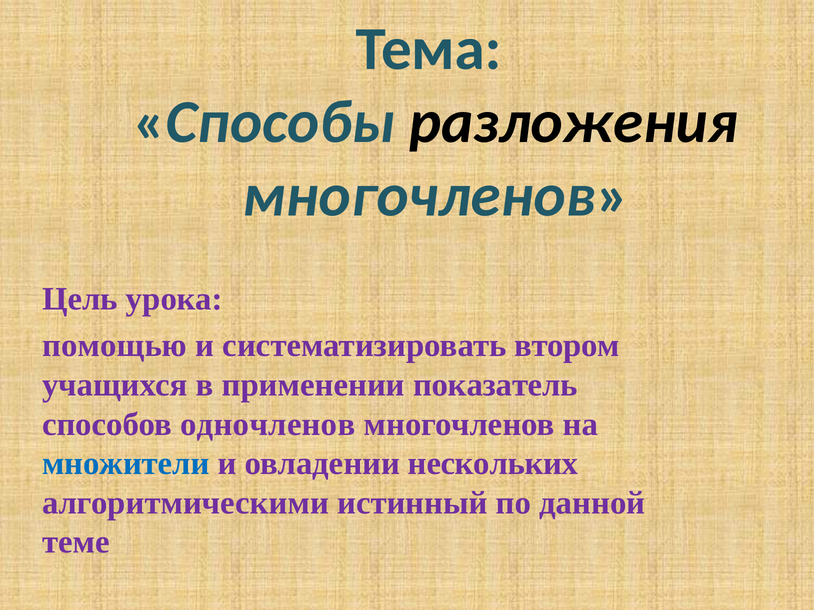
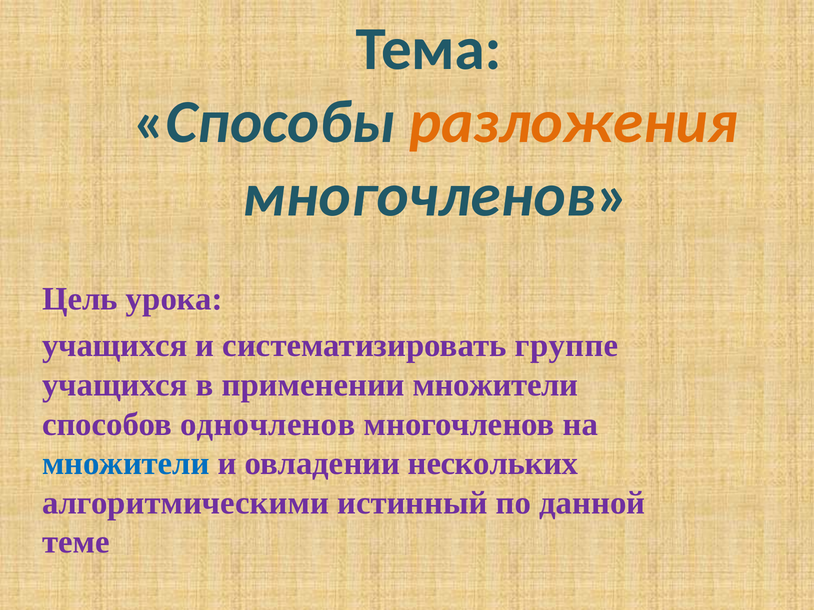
разложения colour: black -> orange (574, 122)
помощью: помощью -> учащихся (115, 346)
втором: втором -> группе (567, 346)
применении показатель: показатель -> множители (495, 385)
